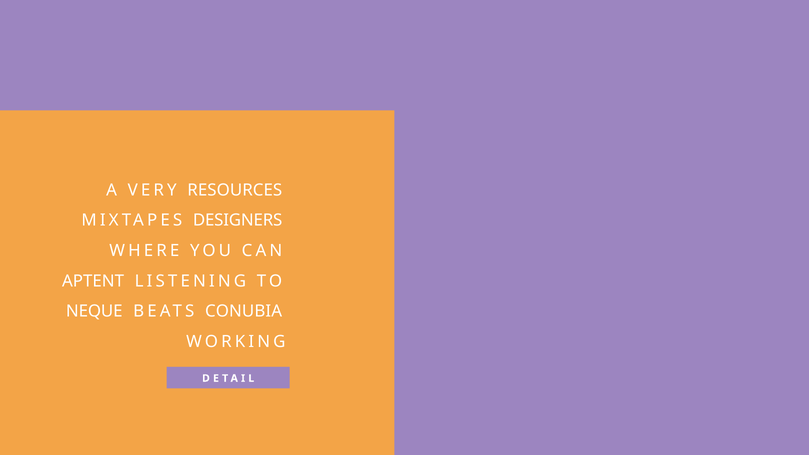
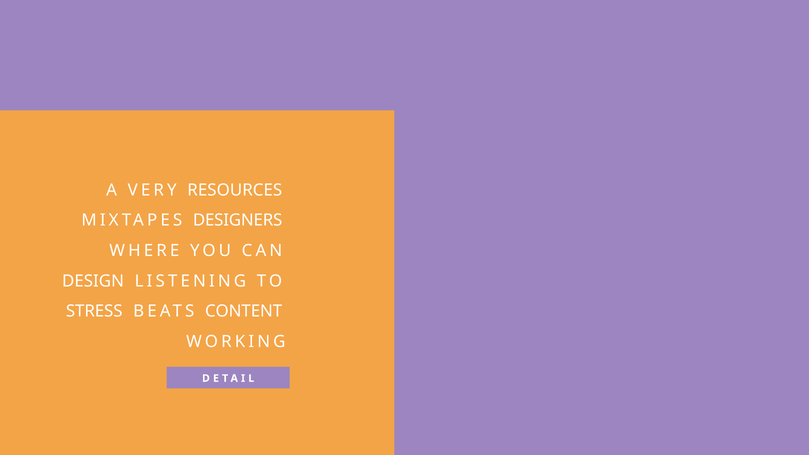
APTENT: APTENT -> DESIGN (93, 281)
NEQUE: NEQUE -> STRESS (94, 311)
CONUBIA: CONUBIA -> CONTENT (244, 311)
